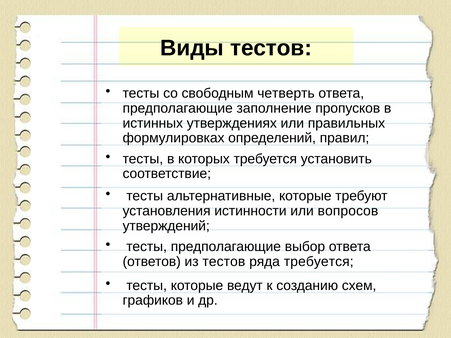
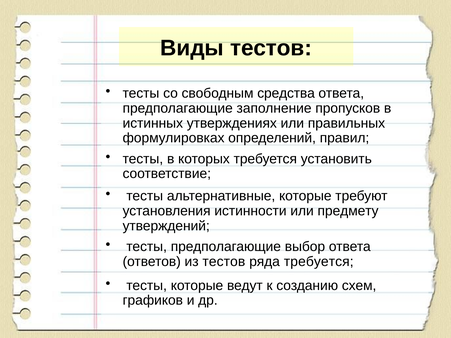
четверть: четверть -> средства (286, 93)
вопросов: вопросов -> предмету (348, 211)
